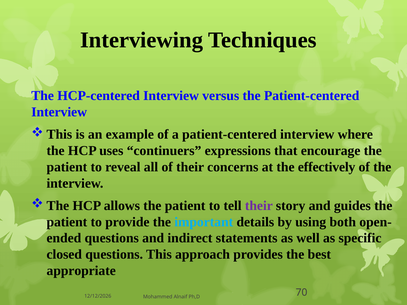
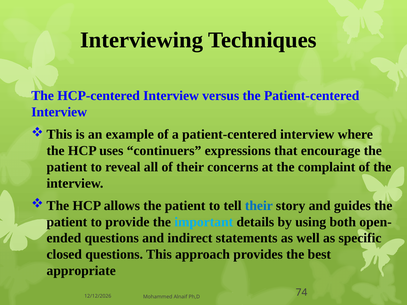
effectively: effectively -> complaint (327, 167)
their colour: purple -> blue (259, 206)
70: 70 -> 74 (302, 293)
